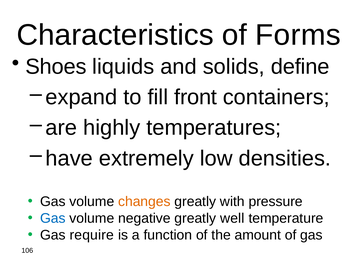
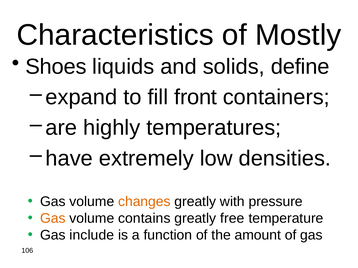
Forms: Forms -> Mostly (298, 35)
Gas colour: blue -> orange (53, 219)
negative: negative -> contains (144, 219)
well: well -> free (232, 219)
require: require -> include (92, 235)
